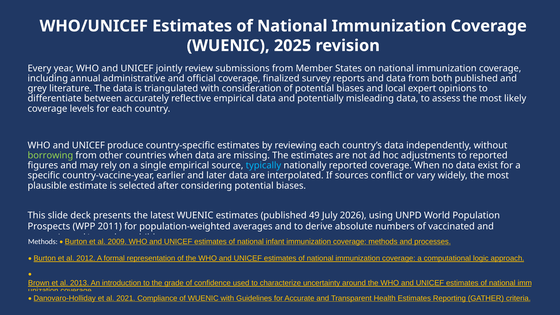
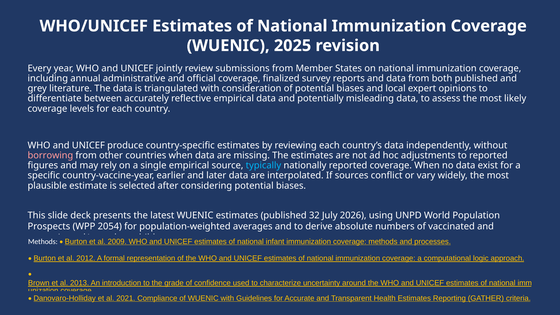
borrowing colour: light green -> pink (50, 155)
49: 49 -> 32 (314, 215)
2011: 2011 -> 2054 (110, 226)
